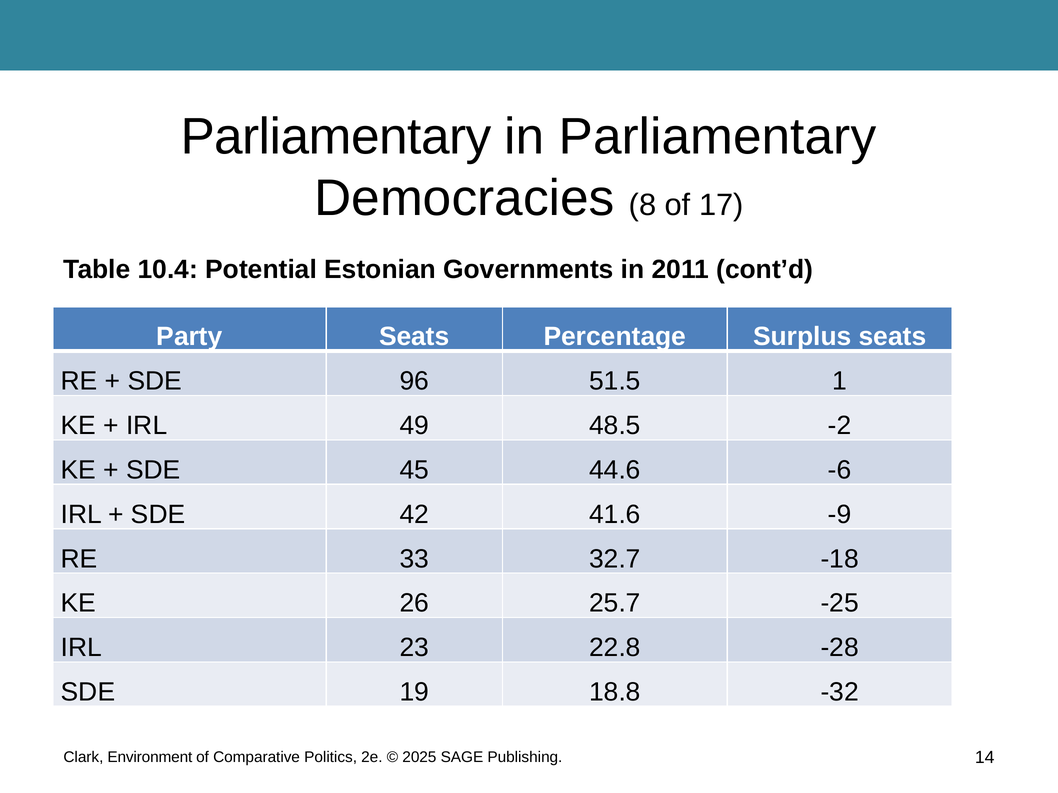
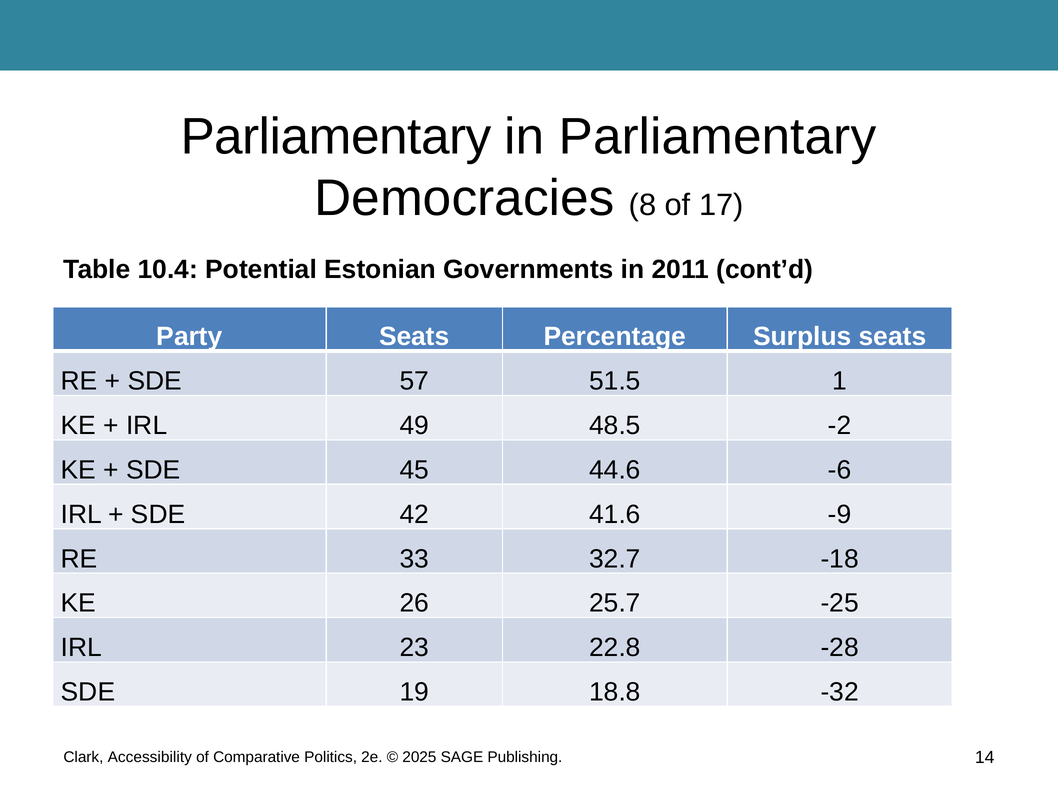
96: 96 -> 57 (414, 381)
Environment: Environment -> Accessibility (150, 758)
